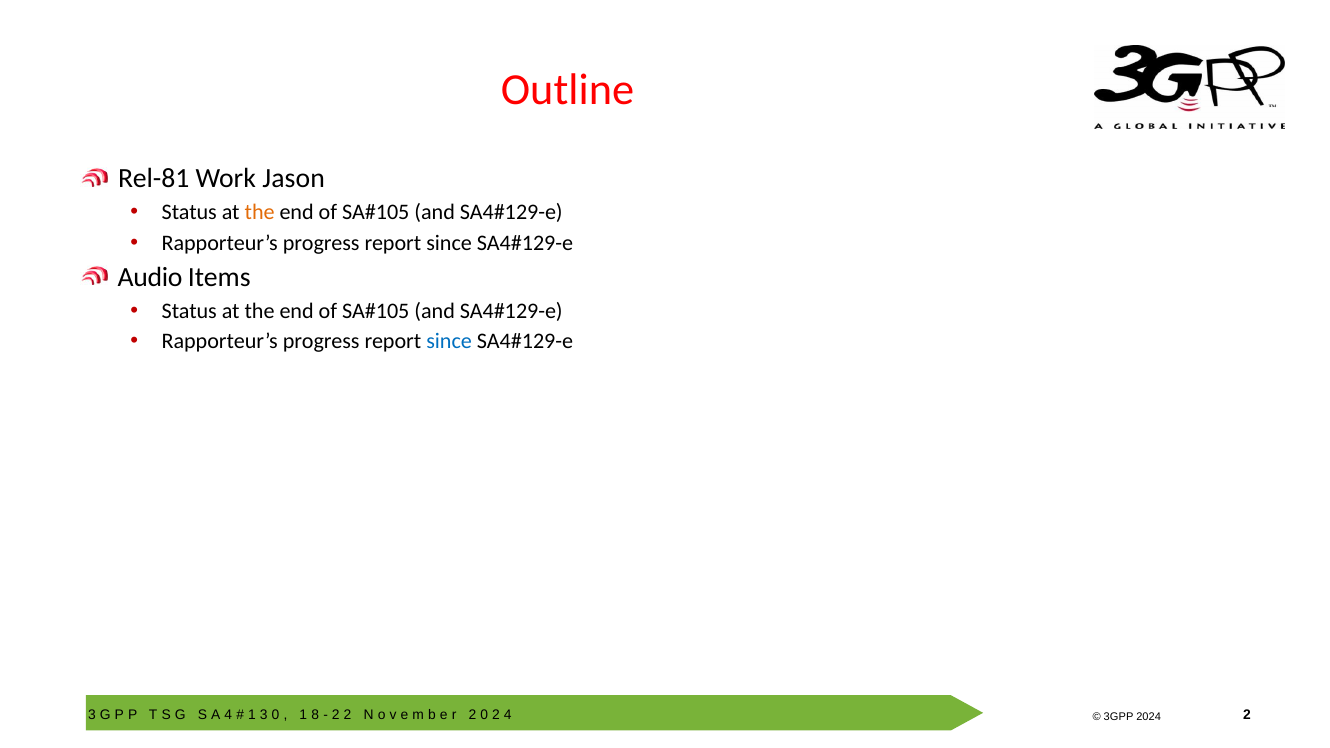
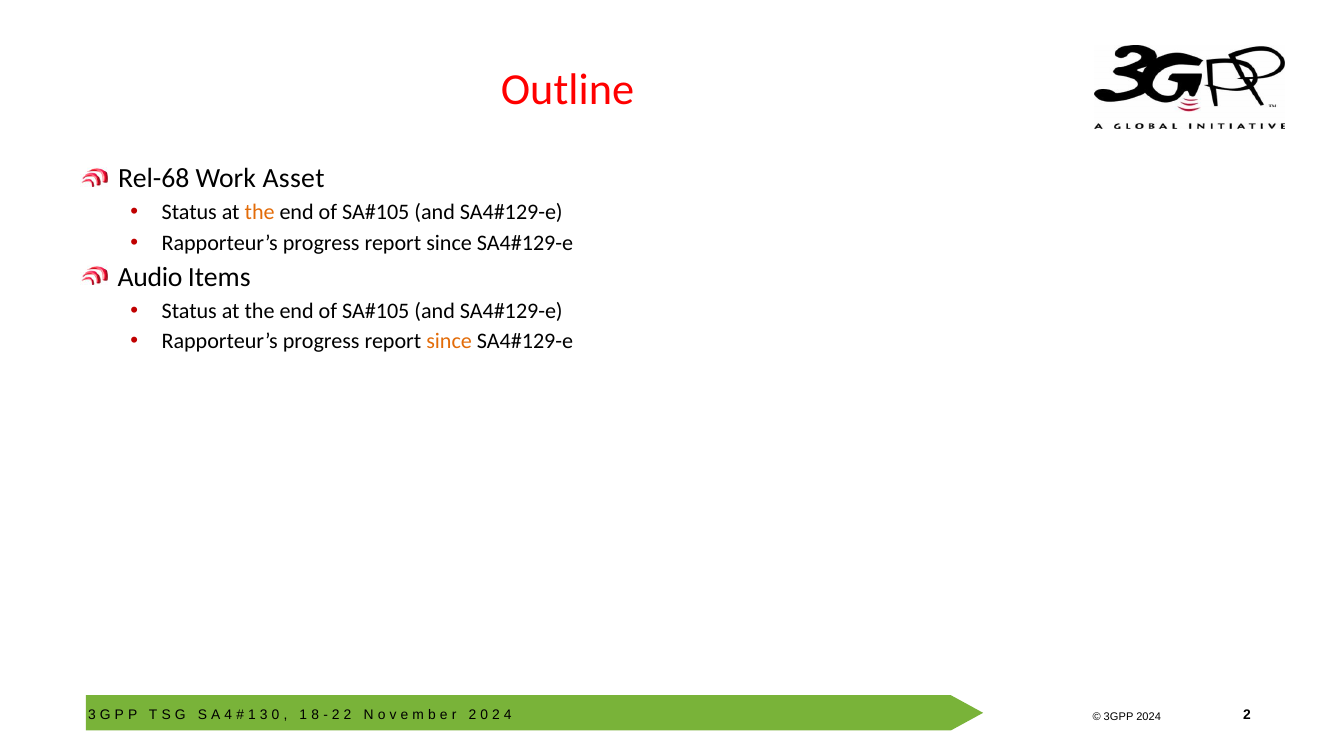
Rel-81: Rel-81 -> Rel-68 (154, 178)
Jason: Jason -> Asset (294, 178)
since colour: blue -> orange (449, 342)
